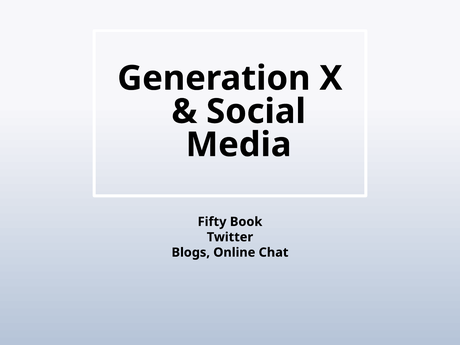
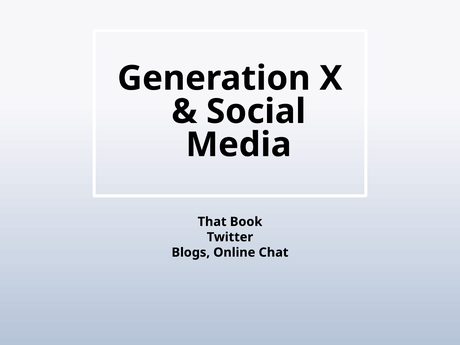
Fifty: Fifty -> That (212, 222)
